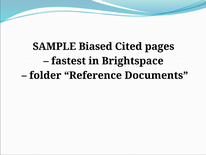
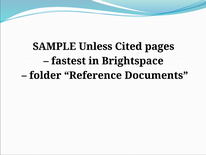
Biased: Biased -> Unless (96, 46)
